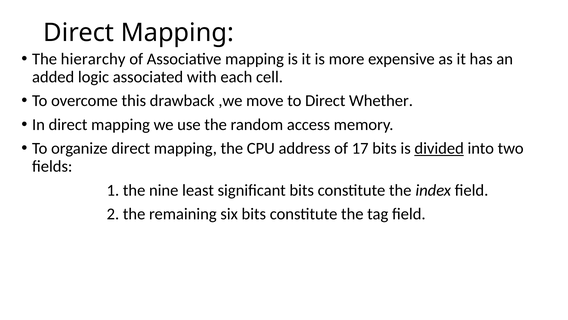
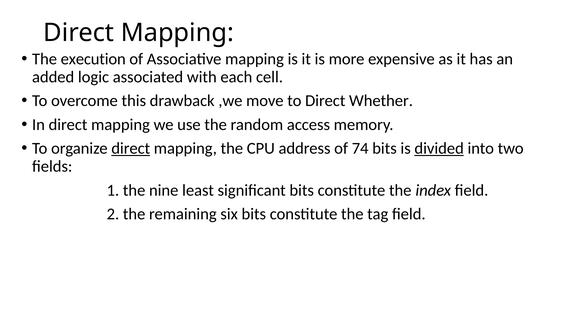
hierarchy: hierarchy -> execution (93, 59)
direct underline: none -> present (131, 148)
17: 17 -> 74 (360, 148)
